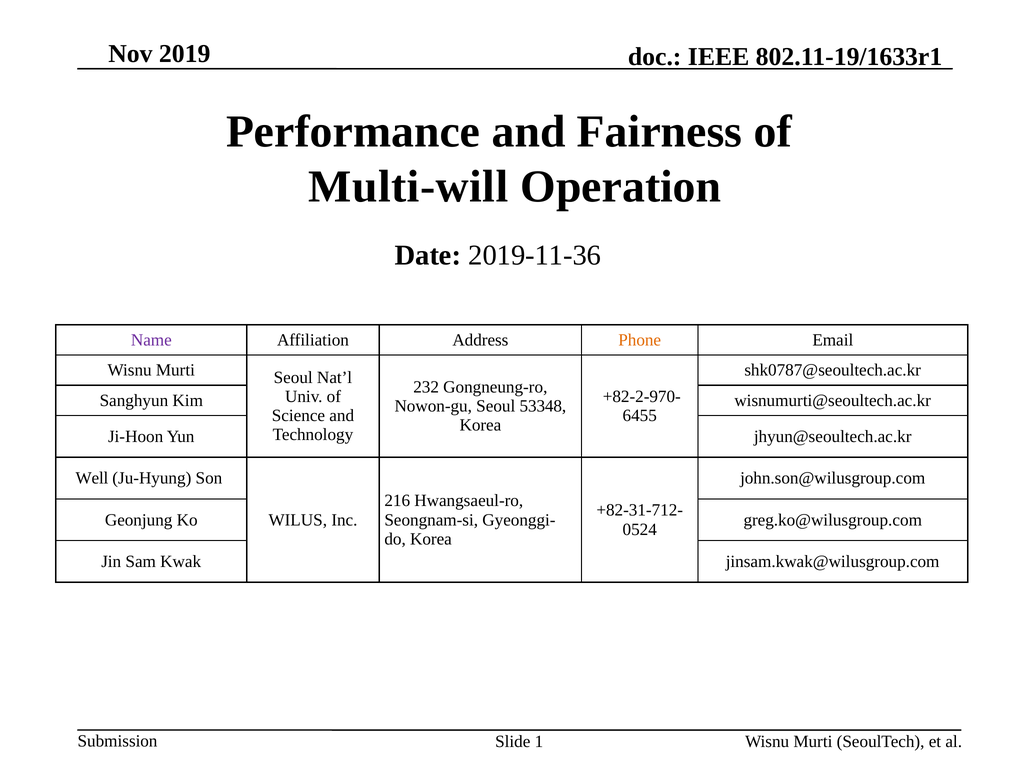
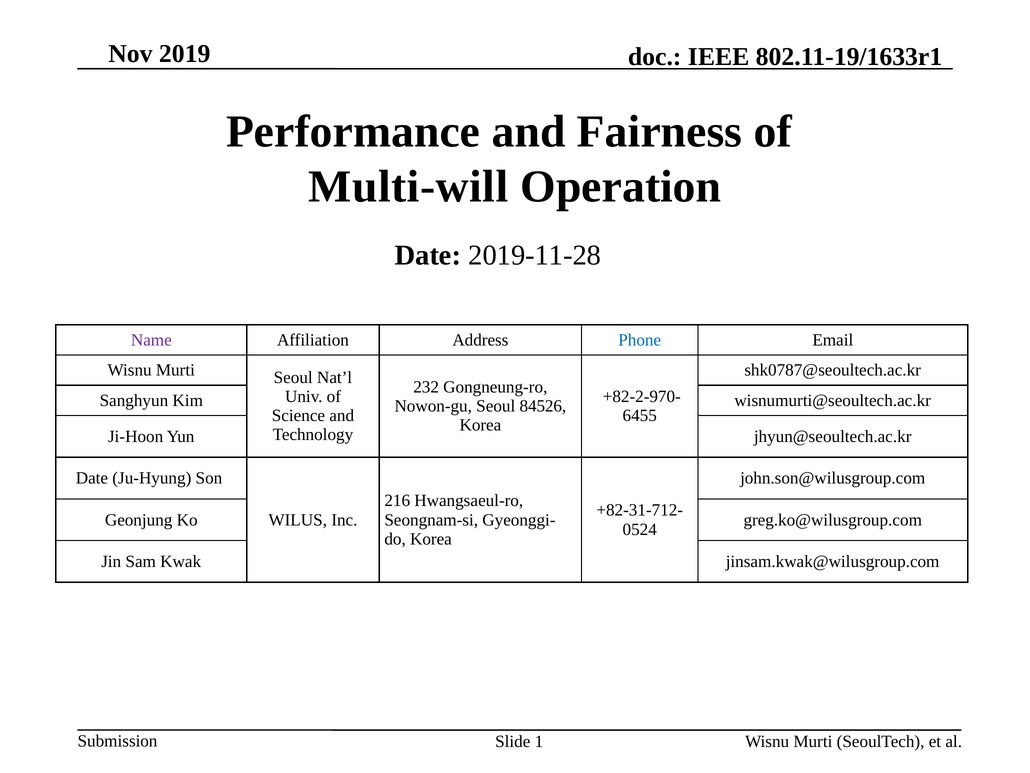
2019-11-36: 2019-11-36 -> 2019-11-28 (535, 255)
Phone colour: orange -> blue (640, 340)
53348: 53348 -> 84526 (543, 406)
Well: Well -> Date (92, 478)
